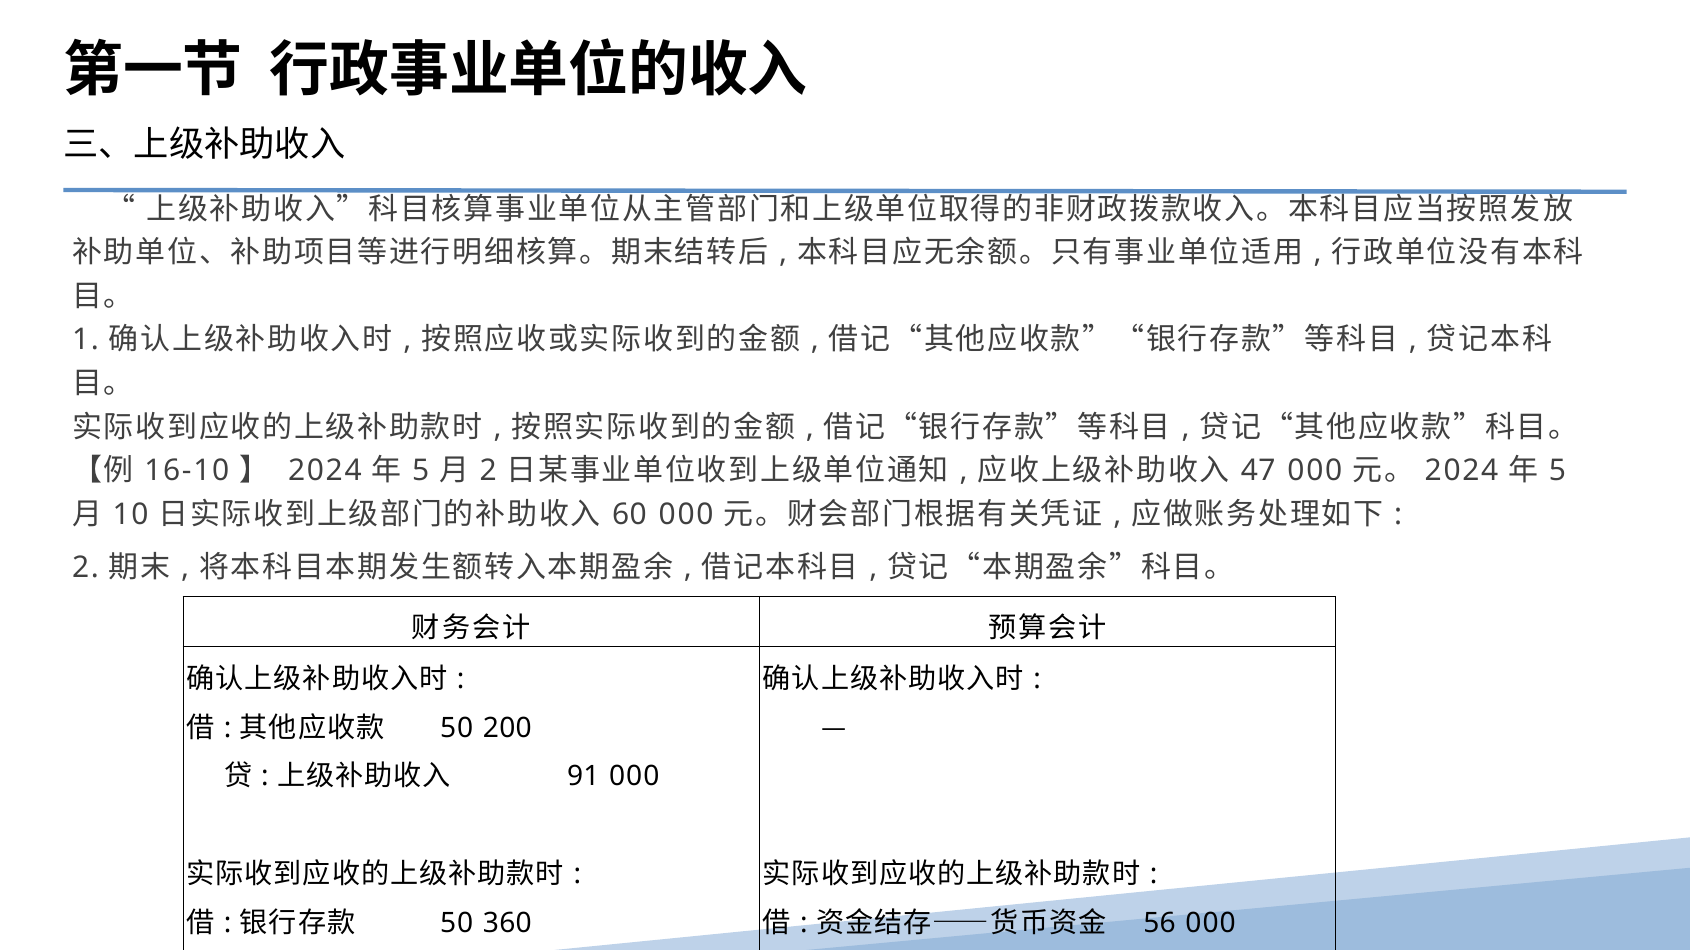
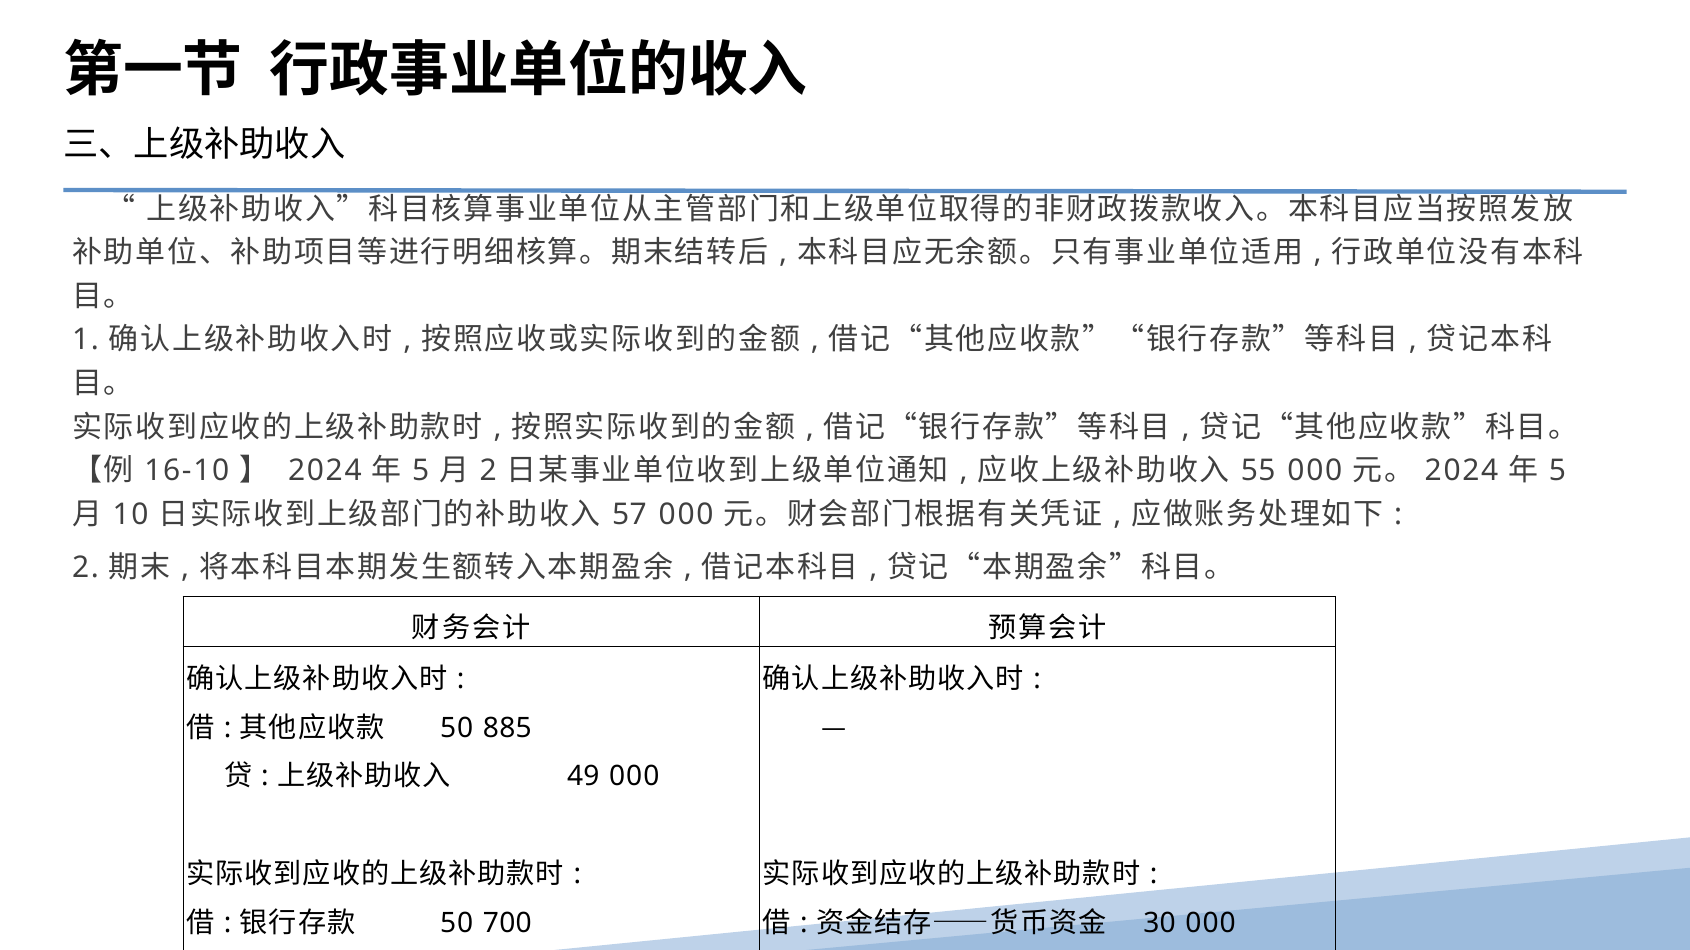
47: 47 -> 55 (1258, 471)
60: 60 -> 57 (629, 515)
200: 200 -> 885 (507, 728)
91: 91 -> 49 (583, 777)
56: 56 -> 30 (1160, 923)
360: 360 -> 700 (507, 924)
